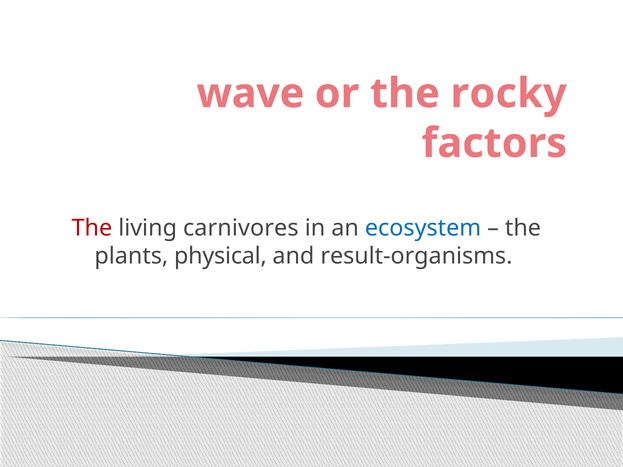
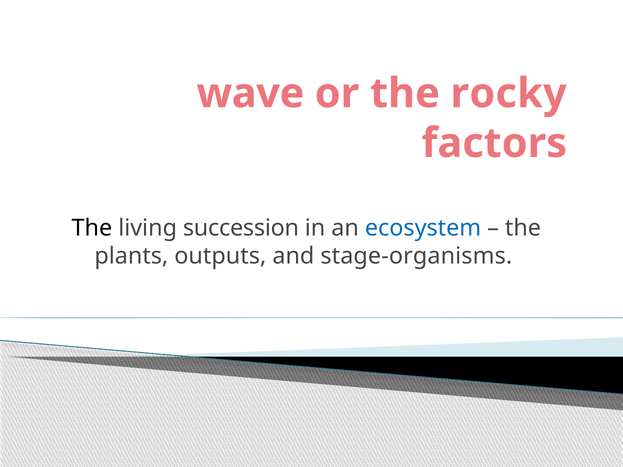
The colour: red -> black (92, 228)
carnivores: carnivores -> succession (241, 228)
physical: physical -> outputs (220, 256)
result-organisms: result-organisms -> stage-organisms (416, 256)
